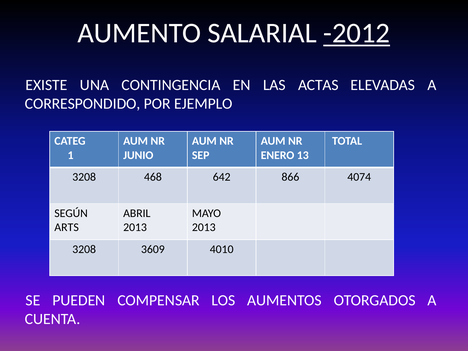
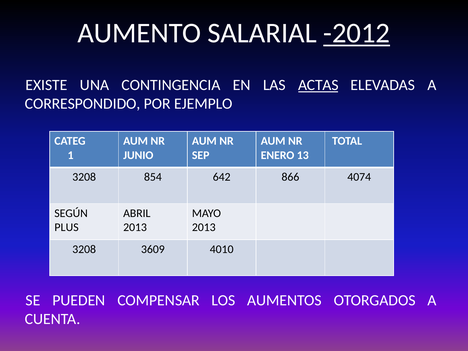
ACTAS underline: none -> present (318, 85)
468: 468 -> 854 (153, 177)
ARTS: ARTS -> PLUS (67, 227)
